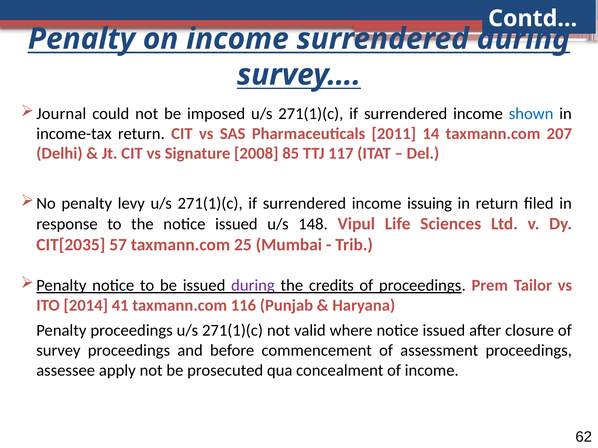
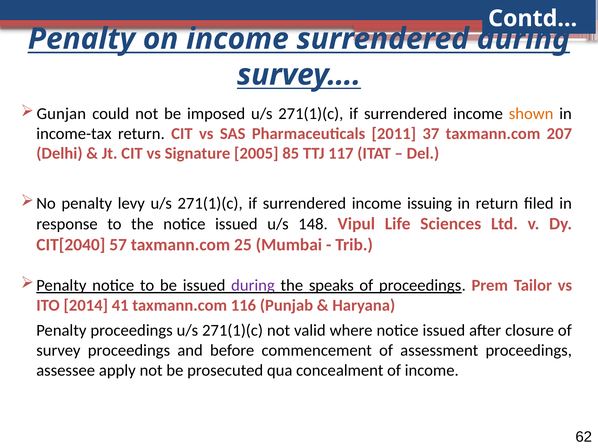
Journal: Journal -> Gunjan (61, 114)
shown colour: blue -> orange (531, 114)
14: 14 -> 37 (431, 134)
2008: 2008 -> 2005 (256, 154)
CIT[2035: CIT[2035 -> CIT[2040 (71, 245)
credits: credits -> speaks (331, 286)
